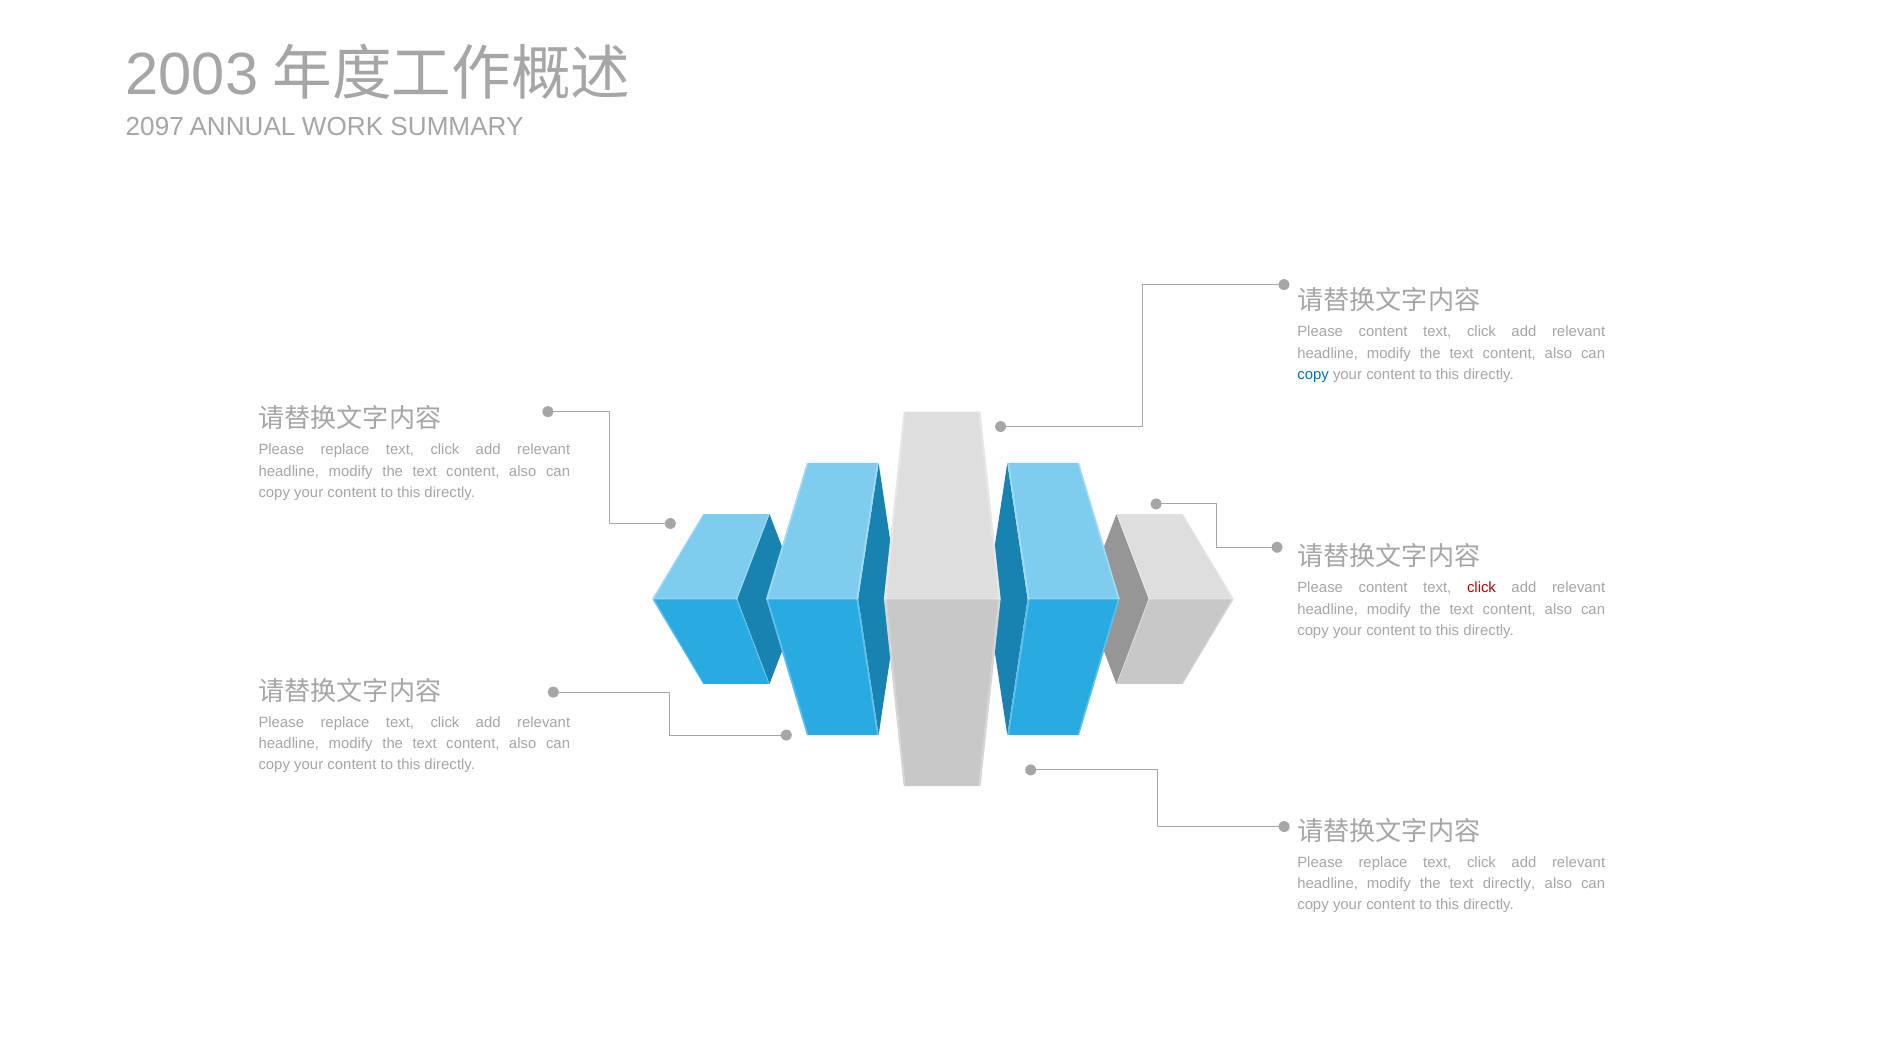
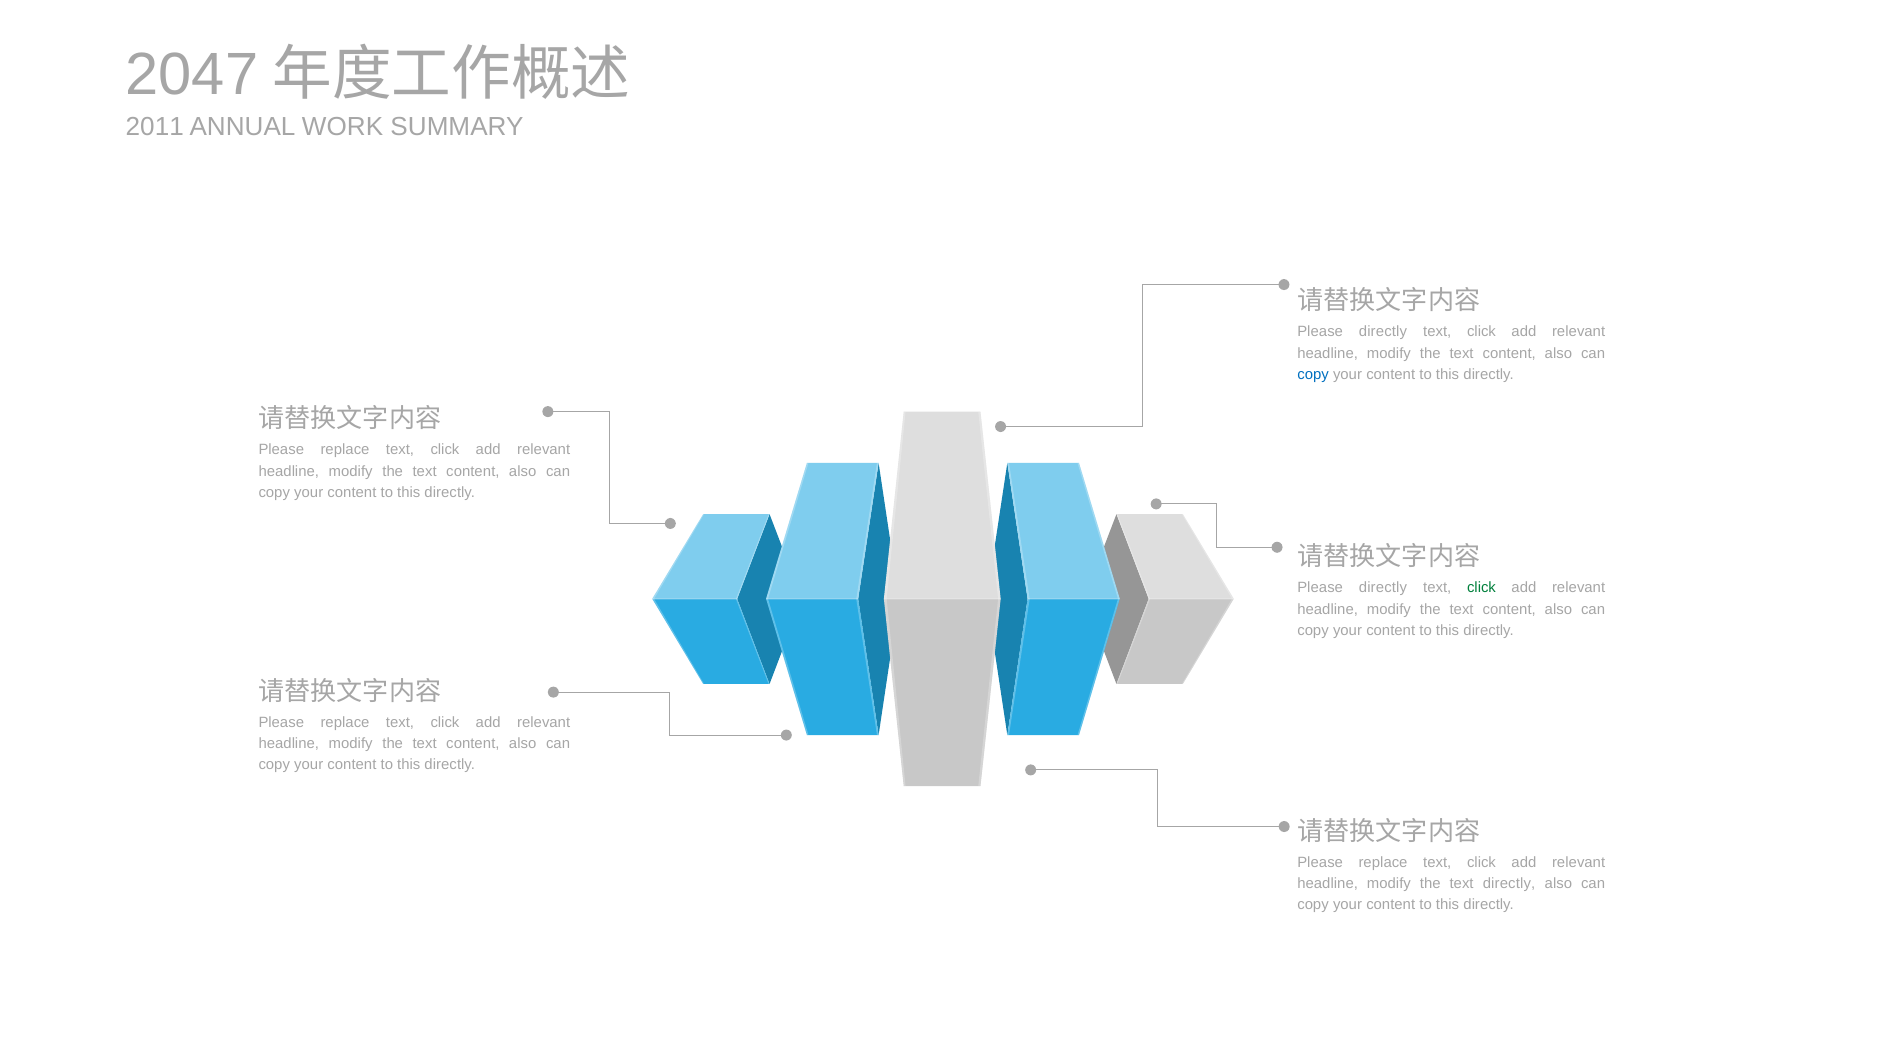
2003: 2003 -> 2047 (192, 74)
2097: 2097 -> 2011 (155, 127)
content: content -> directly (1383, 332)
content: content -> directly (1383, 588)
click colour: red -> green (1481, 588)
